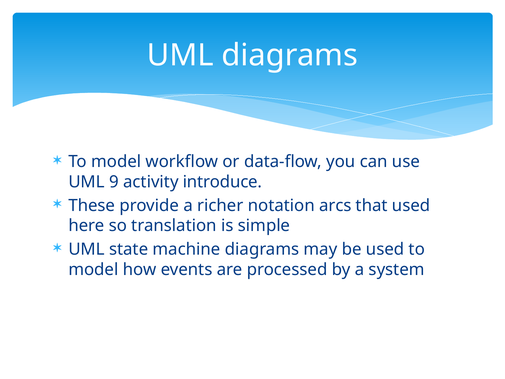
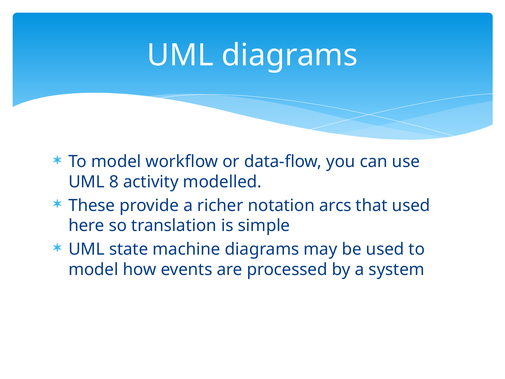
9: 9 -> 8 (114, 182)
introduce: introduce -> modelled (222, 182)
